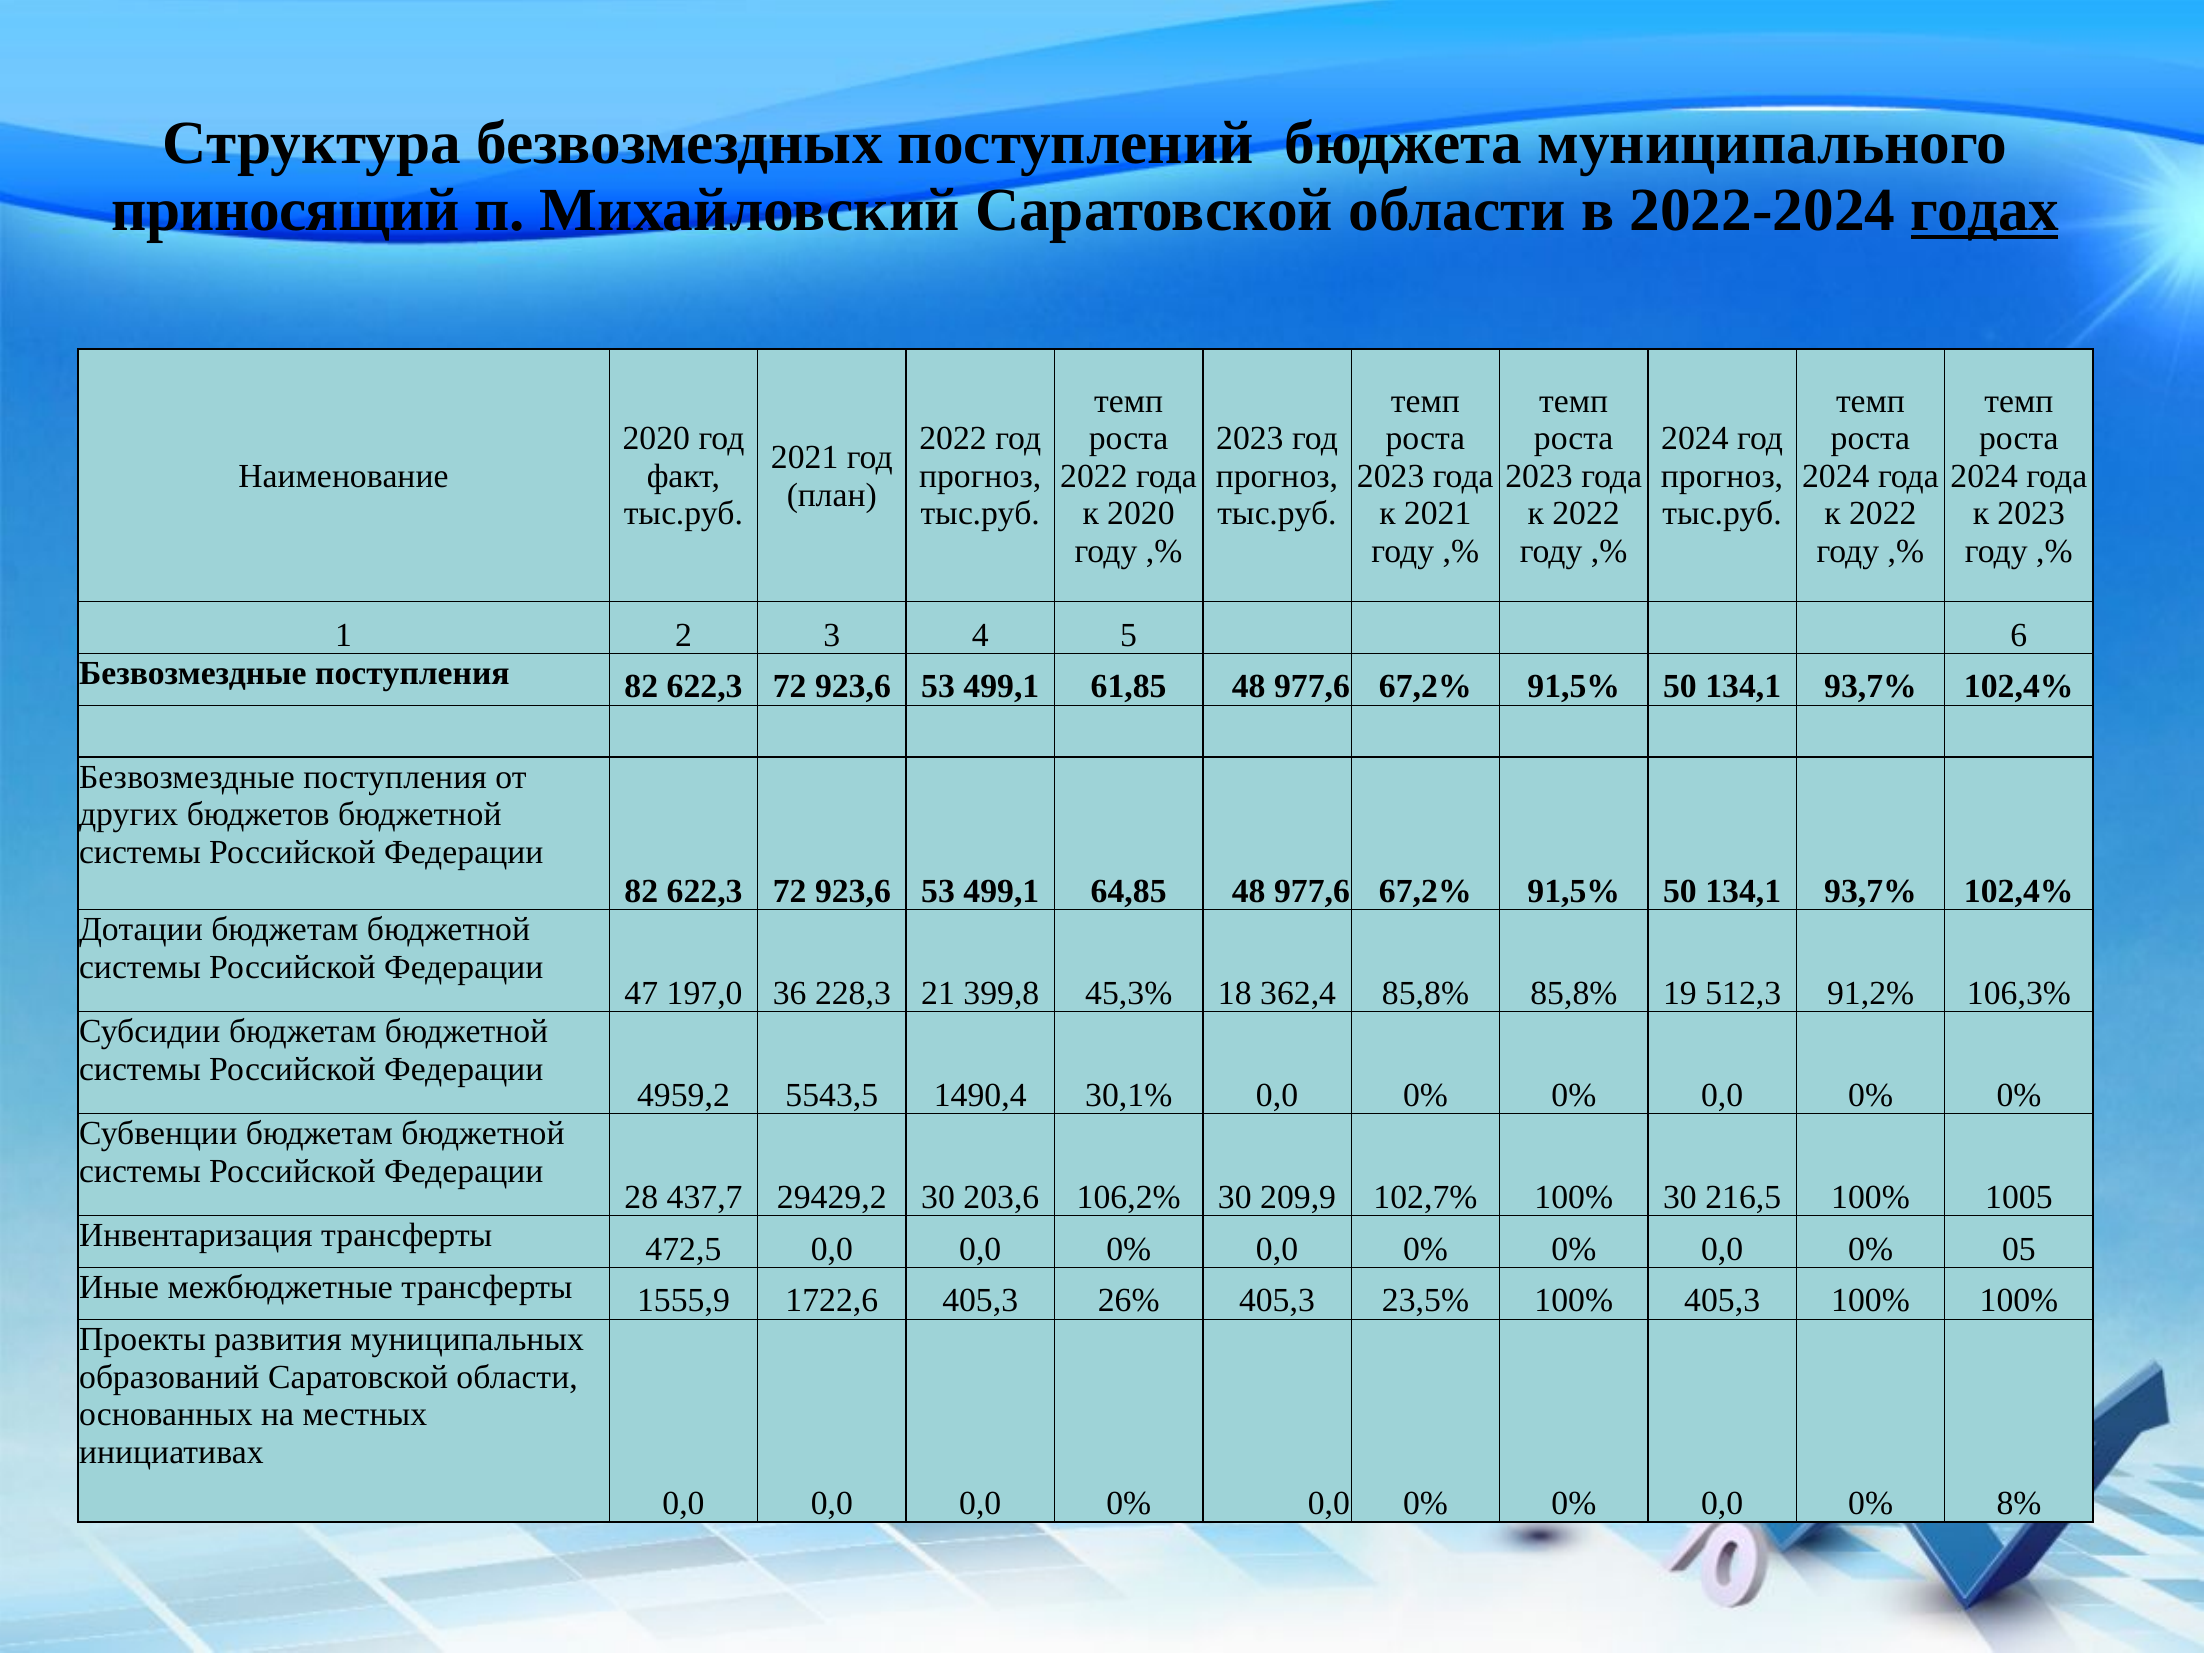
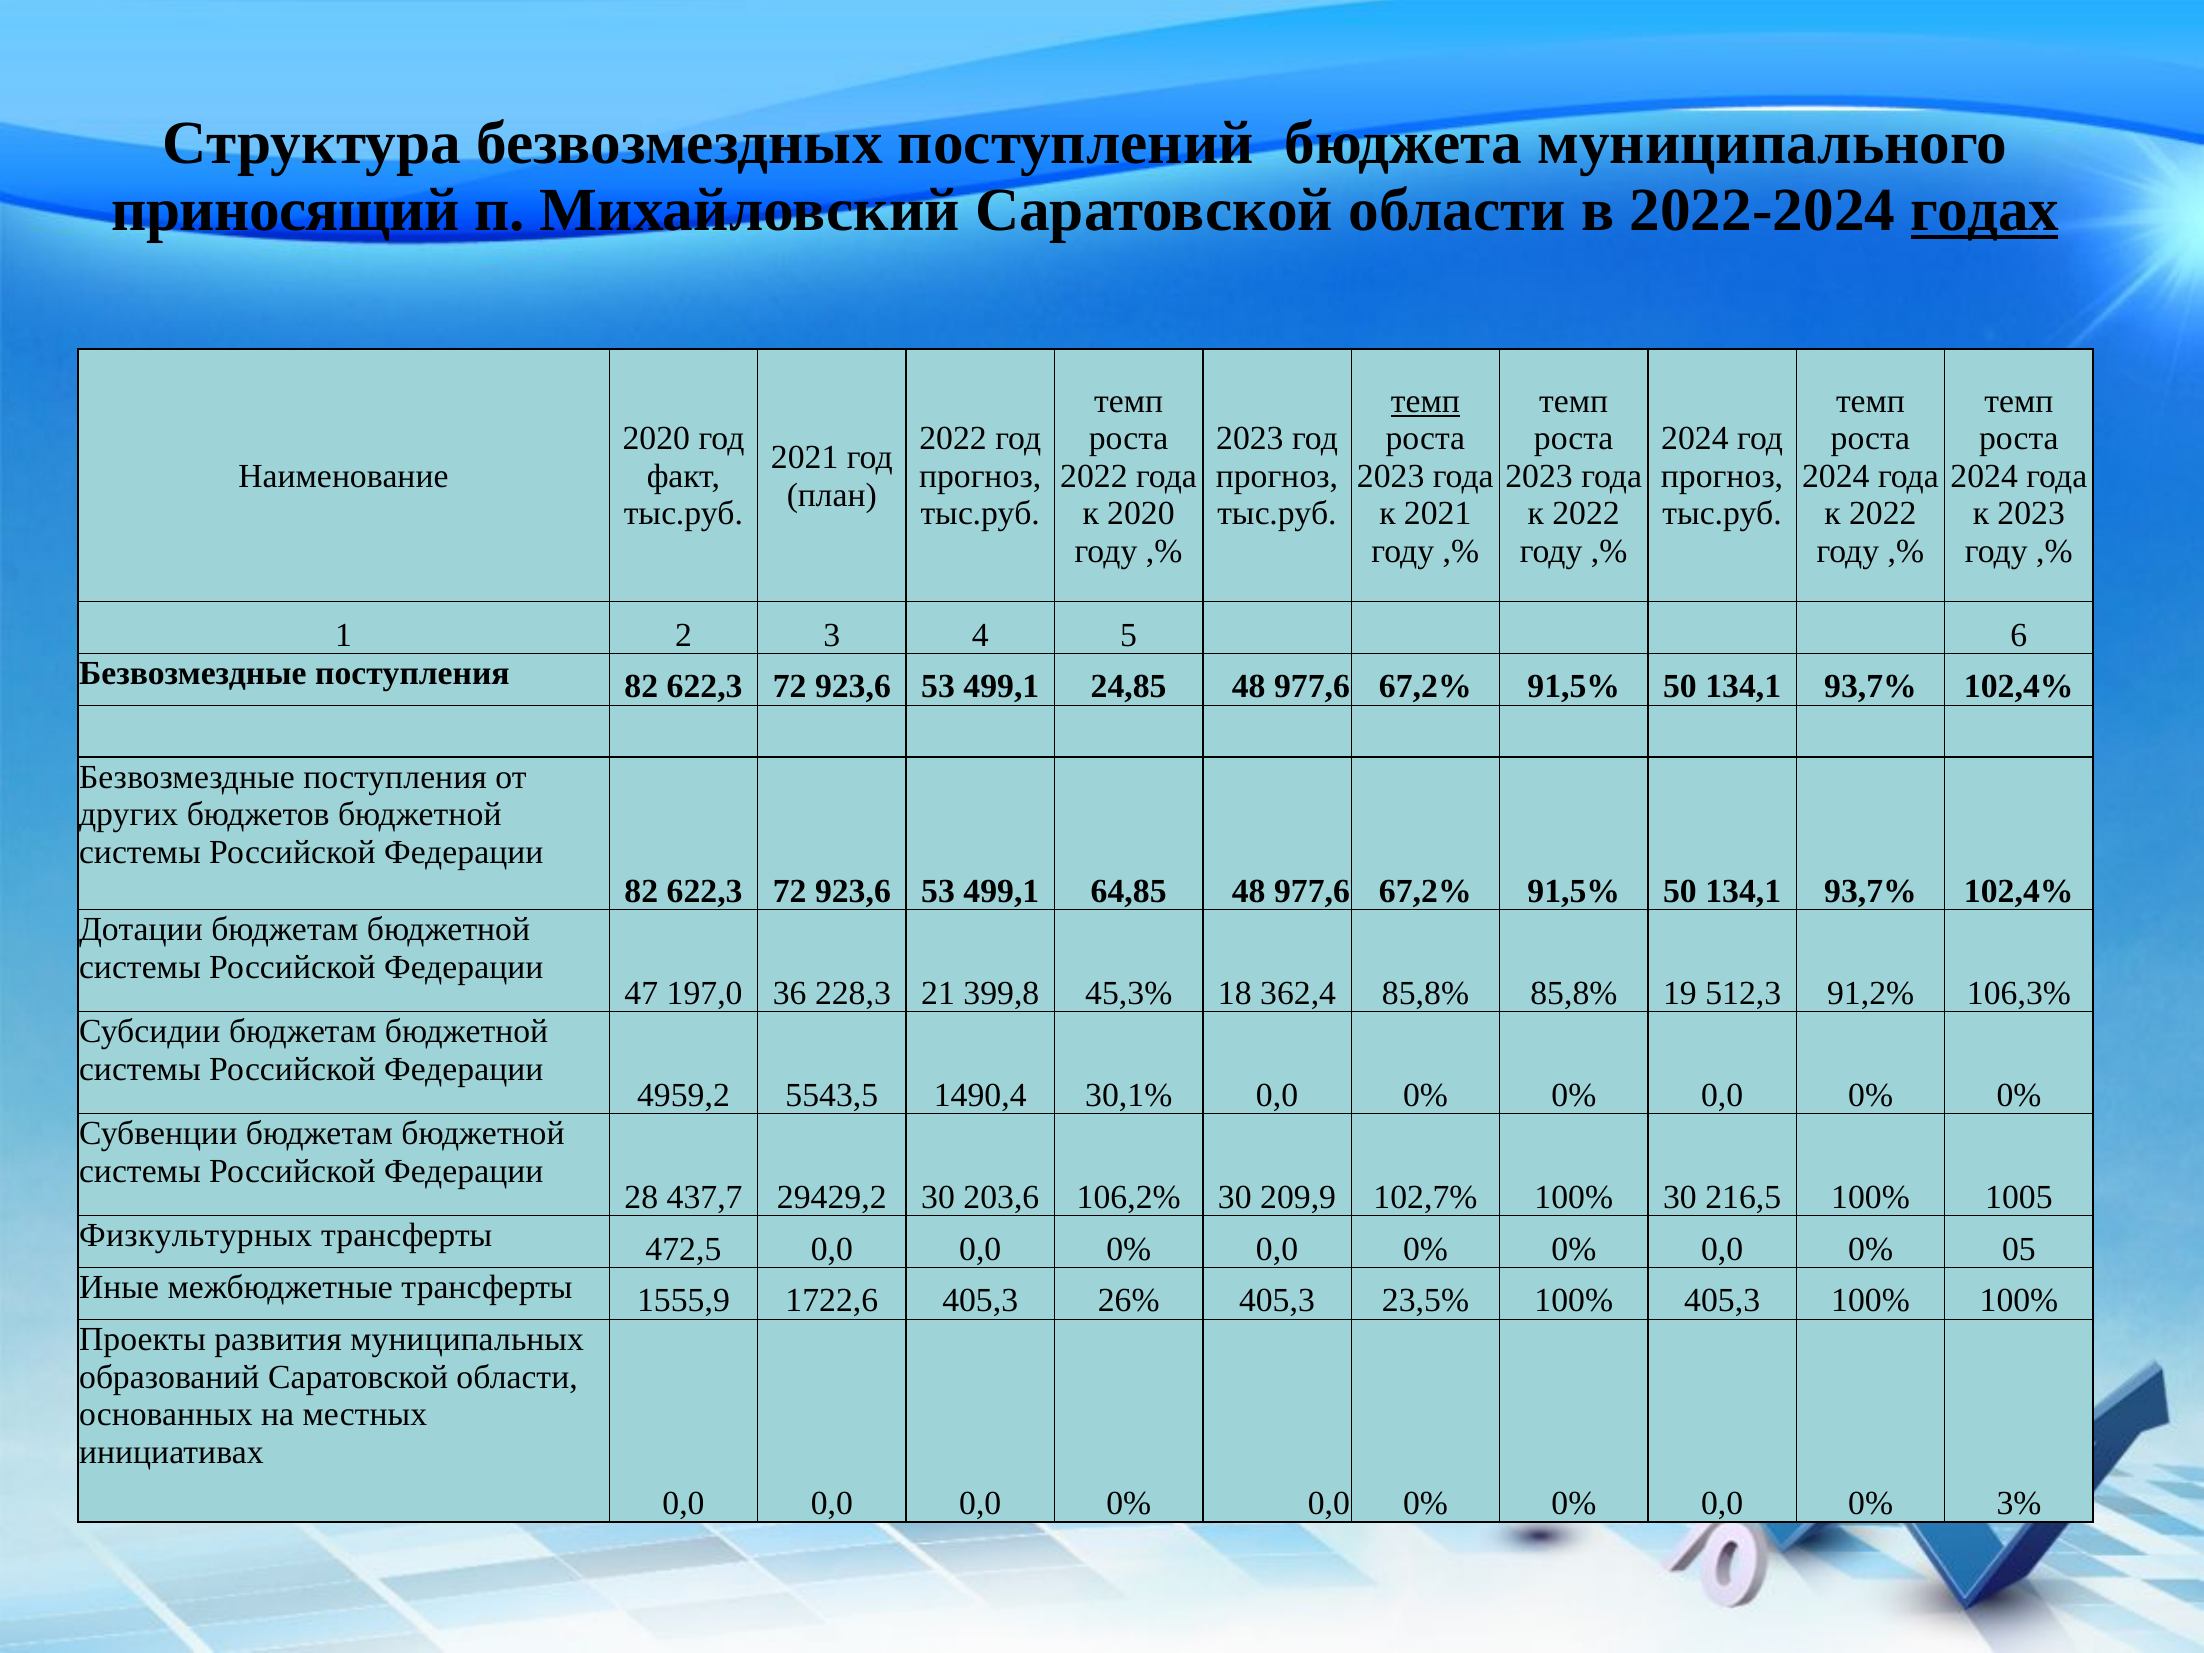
темп underline: none -> present (1425, 401)
61,85: 61,85 -> 24,85 (1129, 687)
Инвентаризация: Инвентаризация -> Физкультурных (196, 1236)
8%: 8% -> 3% (2019, 1503)
